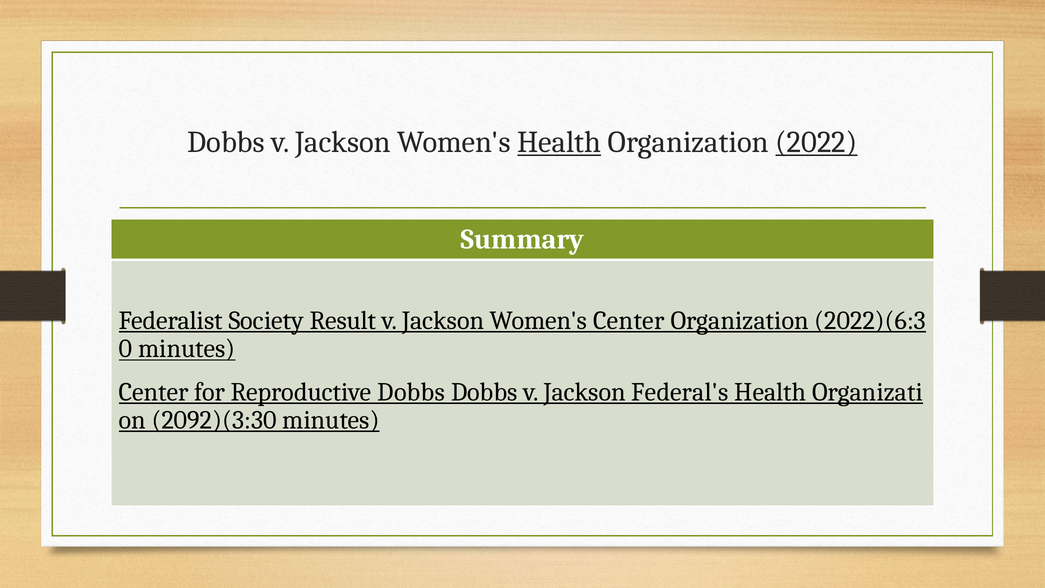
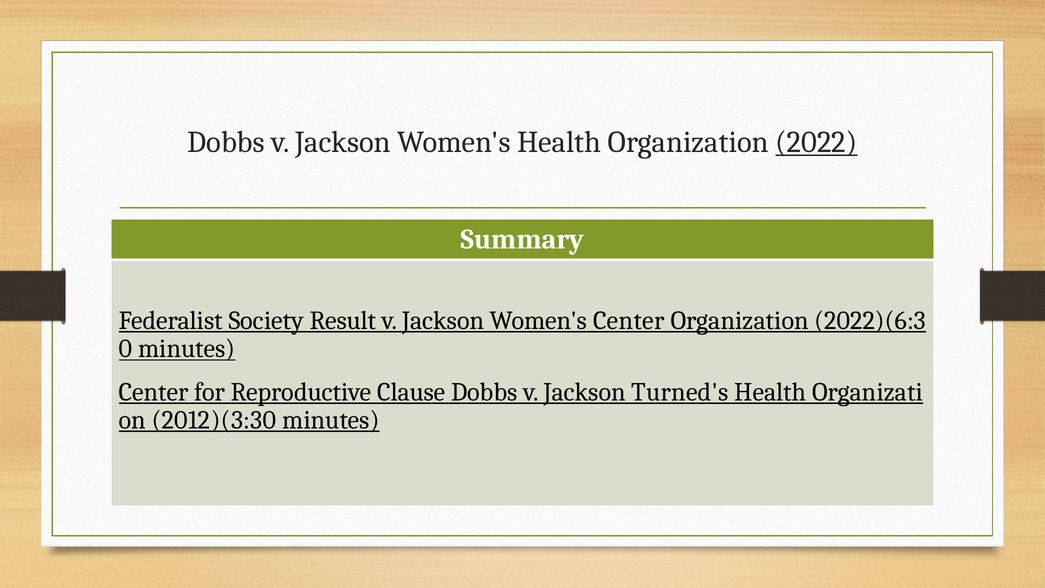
Health underline: present -> none (559, 142)
Reproductive Dobbs: Dobbs -> Clause (411, 392)
Federal's: Federal's -> Turned's (680, 392)
2092)(3:30: 2092)(3:30 -> 2012)(3:30 (214, 420)
